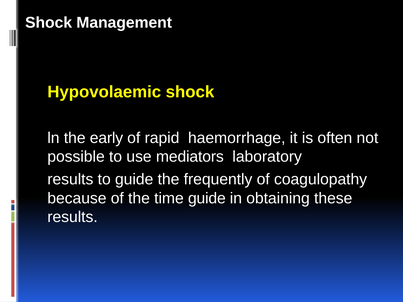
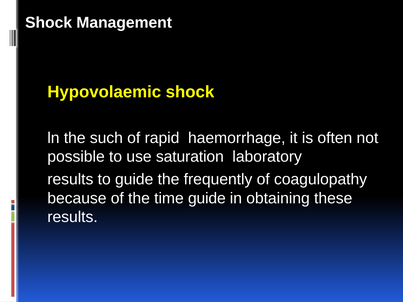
early: early -> such (106, 138)
mediators: mediators -> saturation (190, 157)
